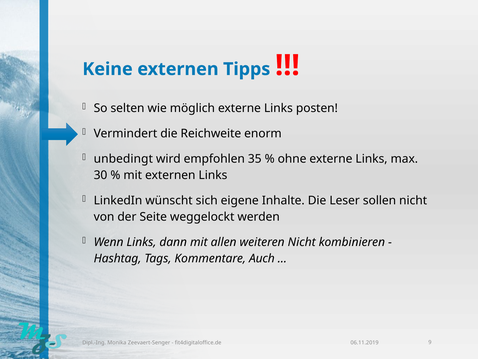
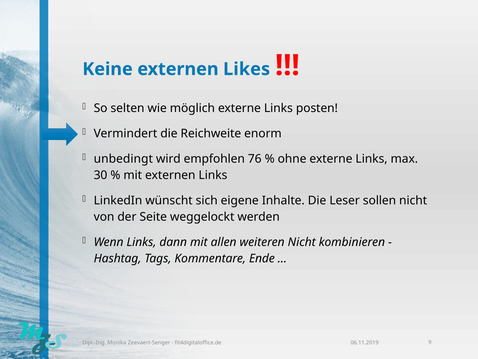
Tipps: Tipps -> Likes (247, 69)
35: 35 -> 76 (255, 159)
Auch: Auch -> Ende (262, 258)
